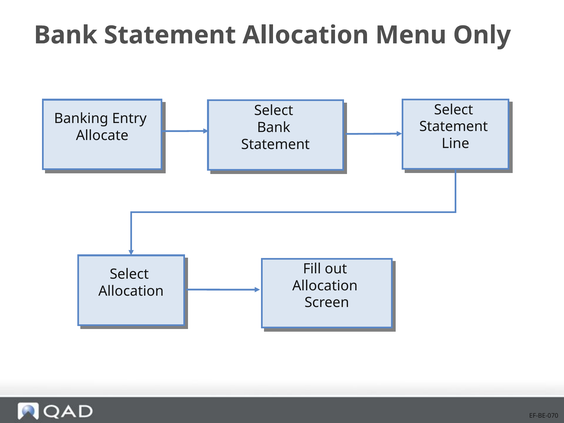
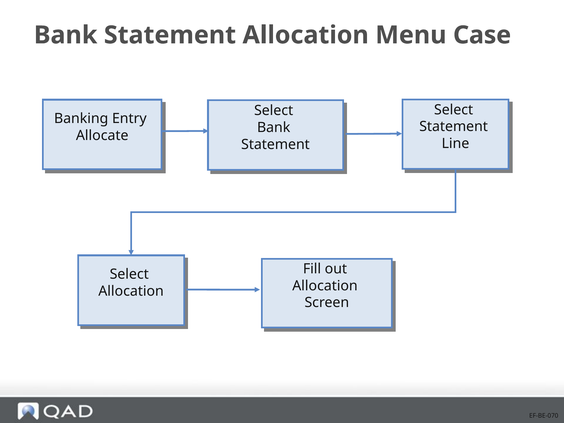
Only: Only -> Case (482, 35)
